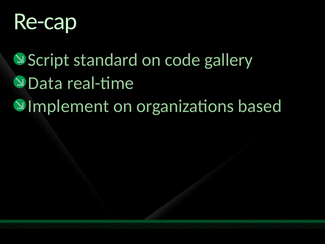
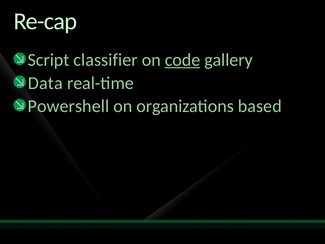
standard: standard -> classifier (106, 60)
code underline: none -> present (183, 60)
Implement: Implement -> Powershell (68, 106)
